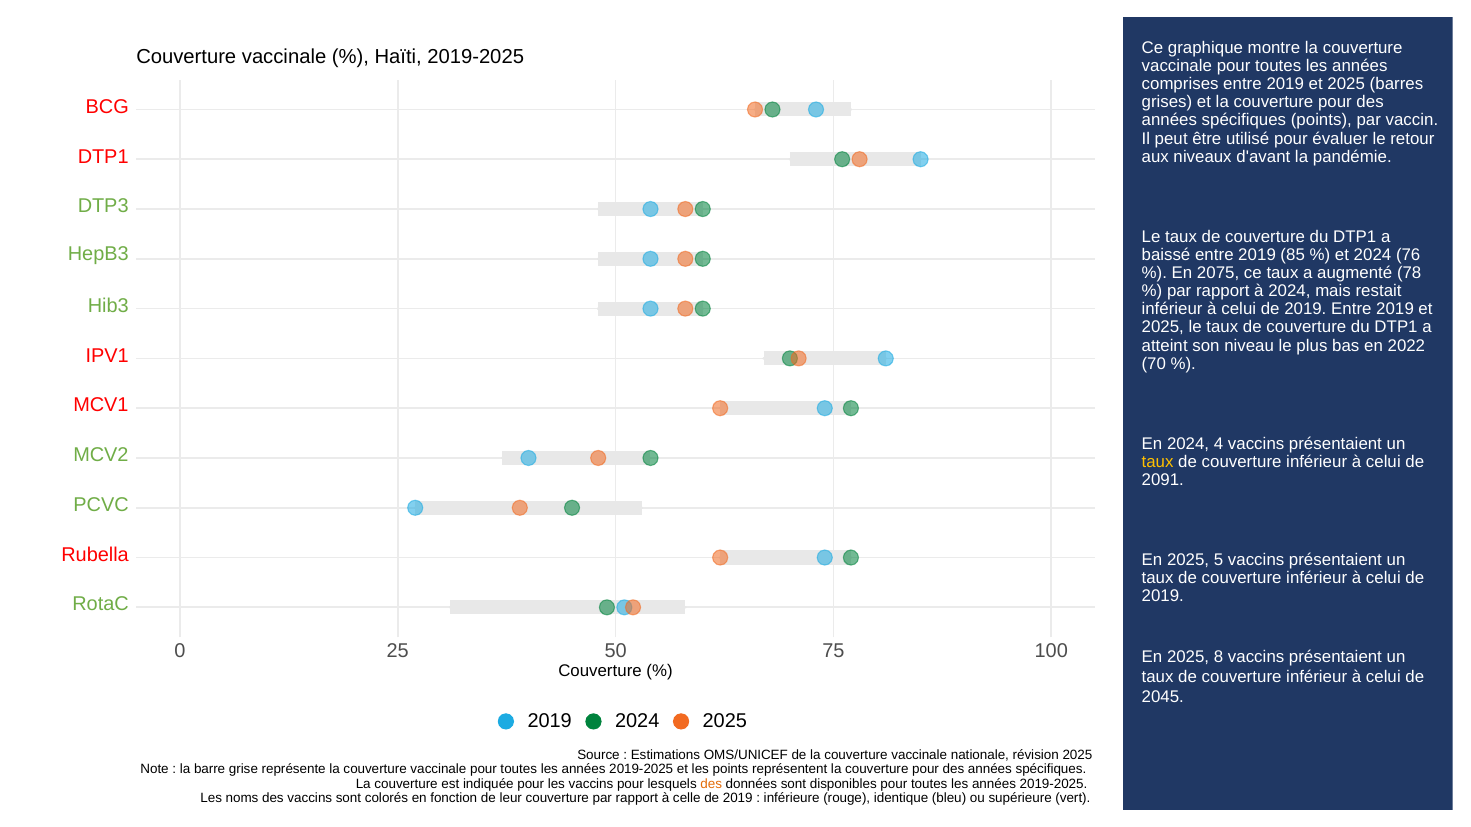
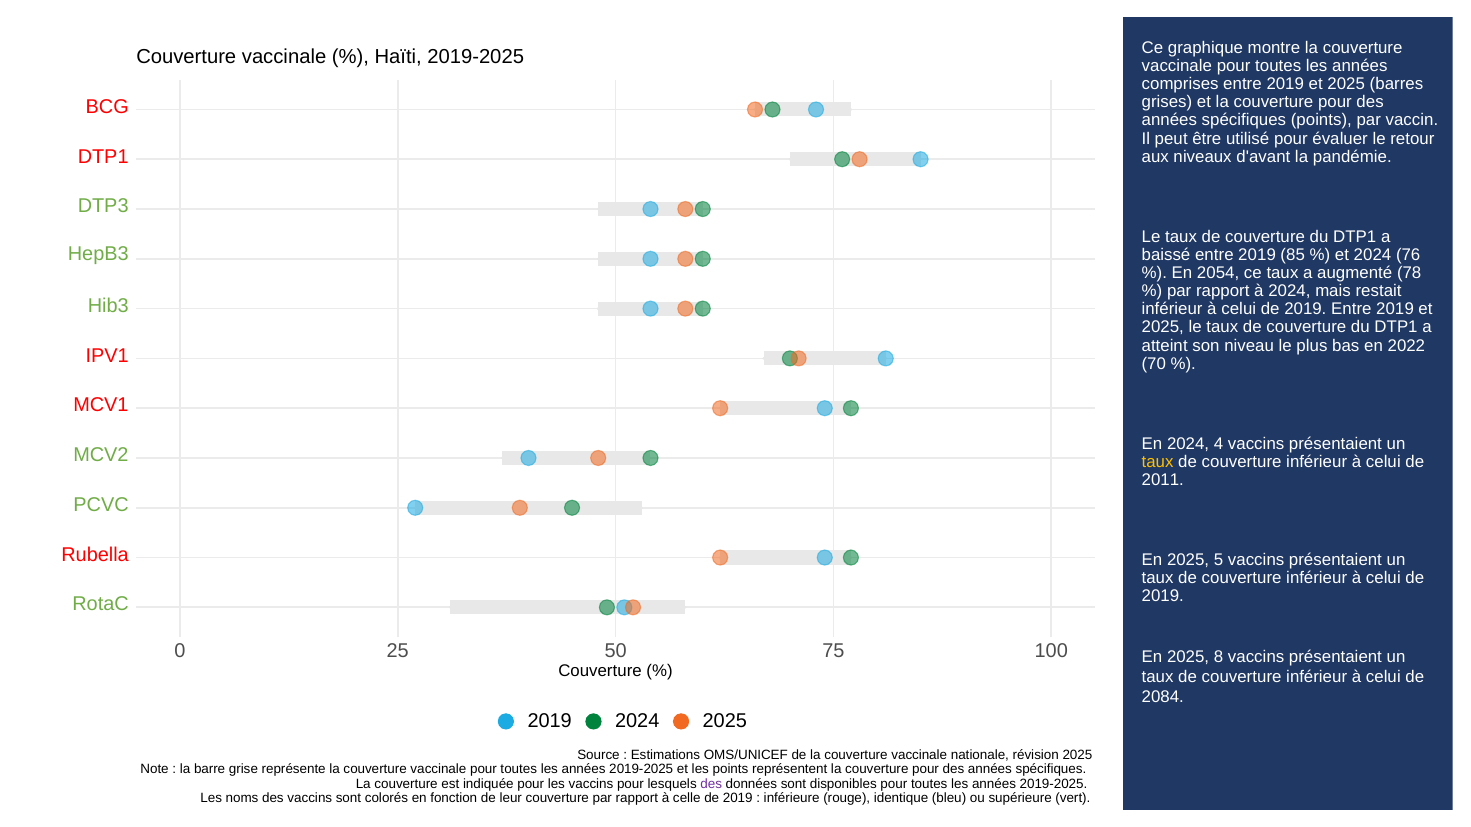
2075: 2075 -> 2054 (1218, 273)
2091: 2091 -> 2011 (1163, 480)
2045: 2045 -> 2084 (1163, 697)
des colour: orange -> purple (711, 784)
